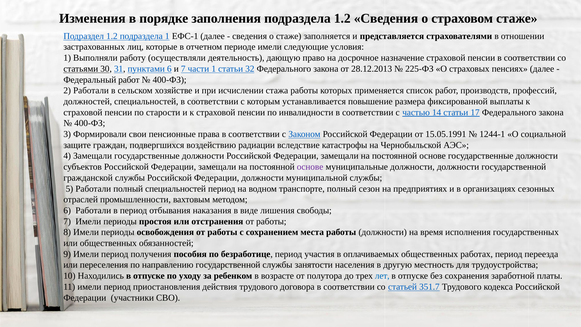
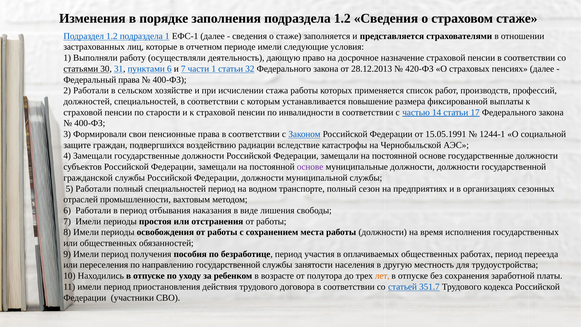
225-ФЗ: 225-ФЗ -> 420-ФЗ (419, 69)
Федеральный работ: работ -> права (129, 80)
лет colour: blue -> orange (382, 276)
